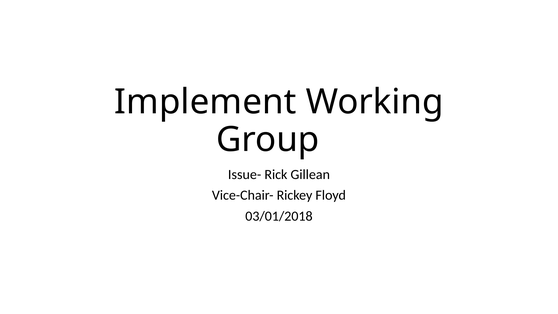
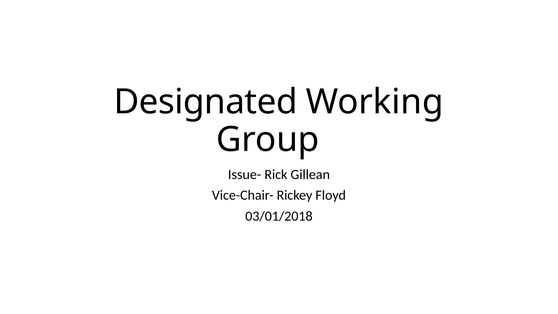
Implement: Implement -> Designated (206, 102)
